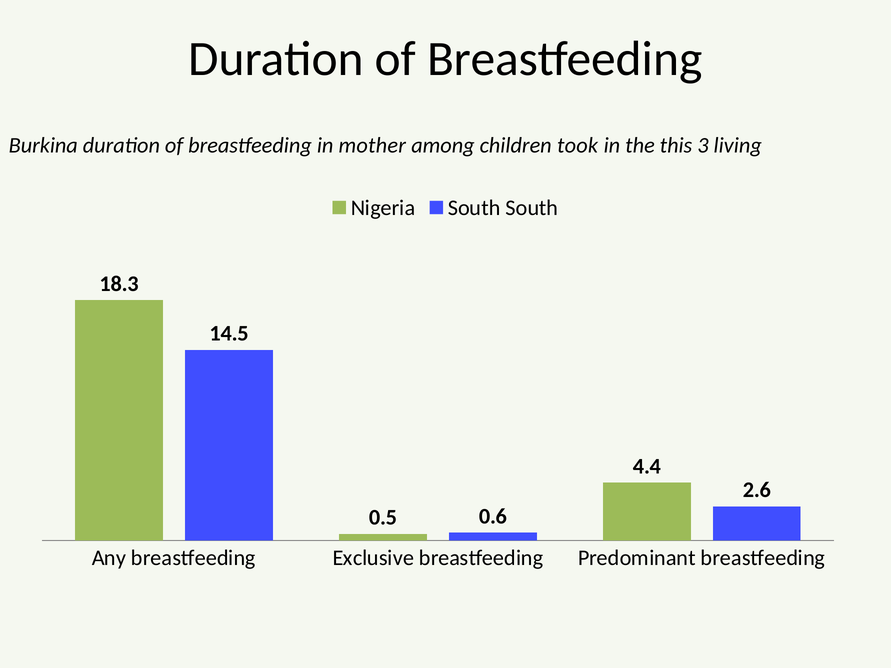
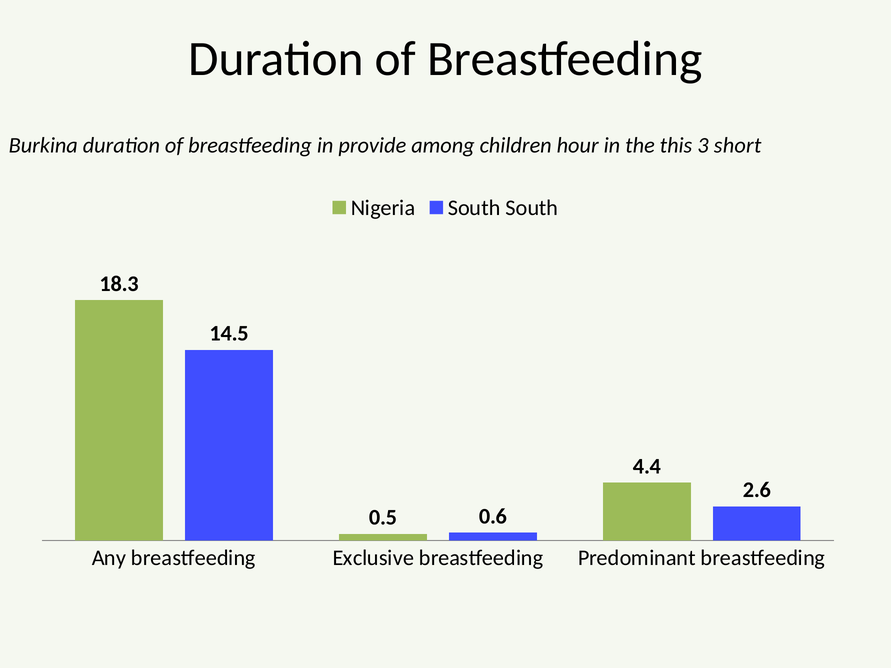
mother: mother -> provide (372, 145)
took: took -> hour (578, 145)
living: living -> short (738, 145)
